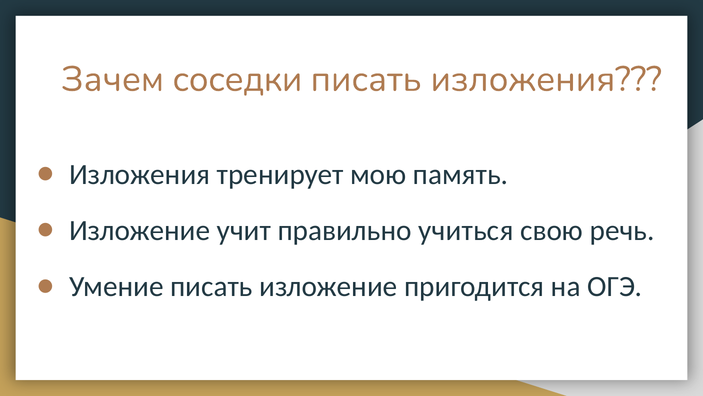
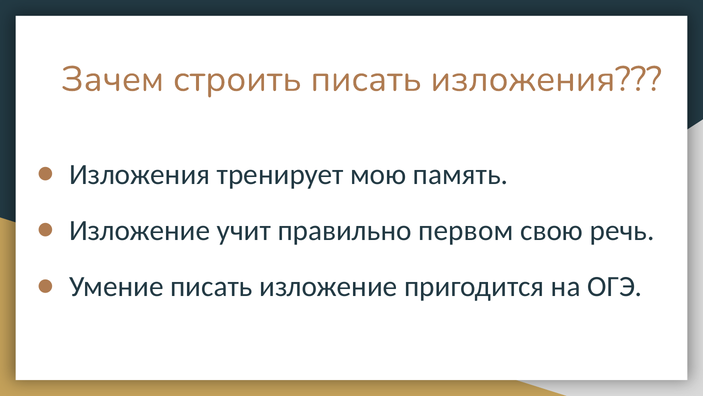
соседки: соседки -> строить (237, 79)
учиться: учиться -> первом (466, 230)
